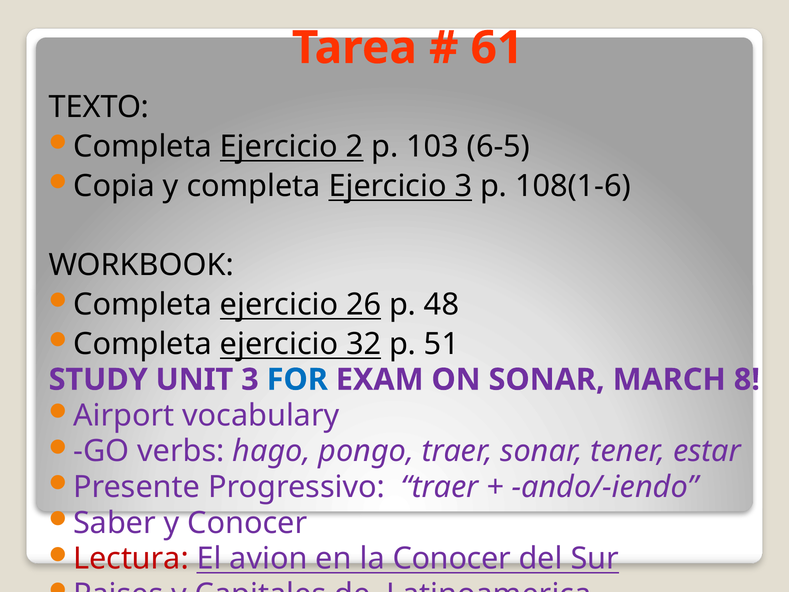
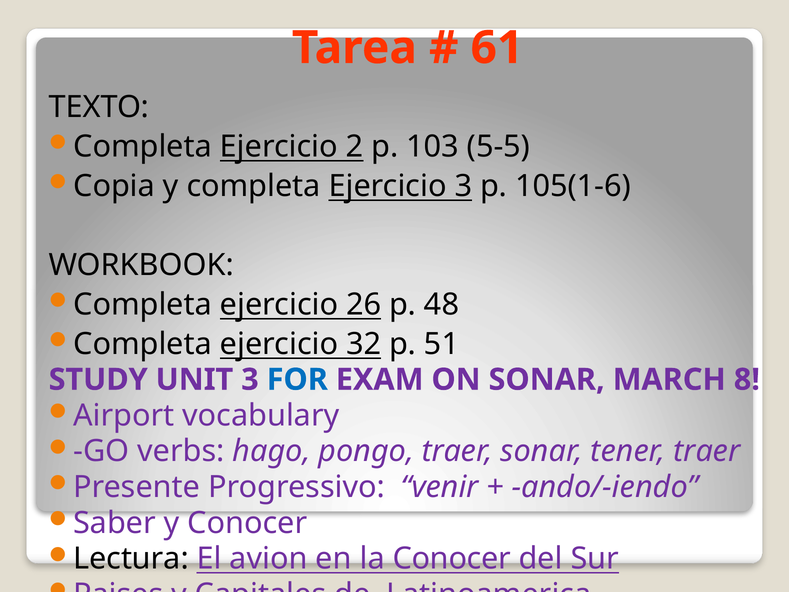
6-5: 6-5 -> 5-5 (498, 147)
108(1-6: 108(1-6 -> 105(1-6 (573, 186)
tener estar: estar -> traer (707, 451)
Progressivo traer: traer -> venir (440, 487)
Lectura colour: red -> black (131, 559)
